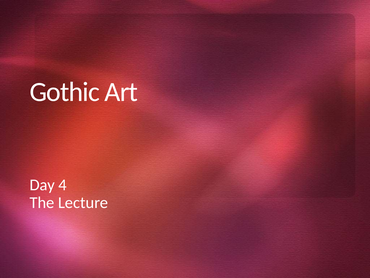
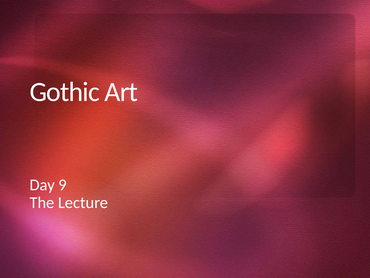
4: 4 -> 9 (63, 185)
